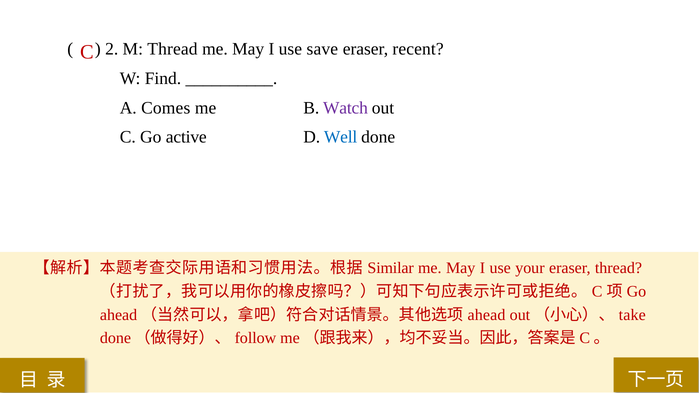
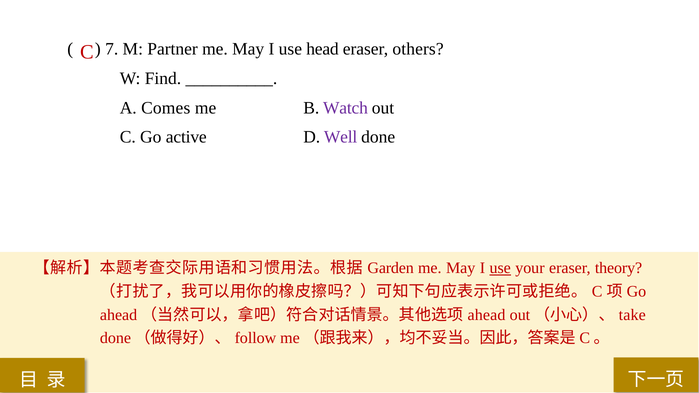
2: 2 -> 7 (112, 49)
M Thread: Thread -> Partner (173, 49)
save: save -> head (323, 49)
recent: recent -> others (418, 49)
Well colour: blue -> purple (341, 137)
Similar: Similar -> Garden (391, 268)
use underline: none -> present (500, 268)
eraser thread: thread -> theory (619, 268)
